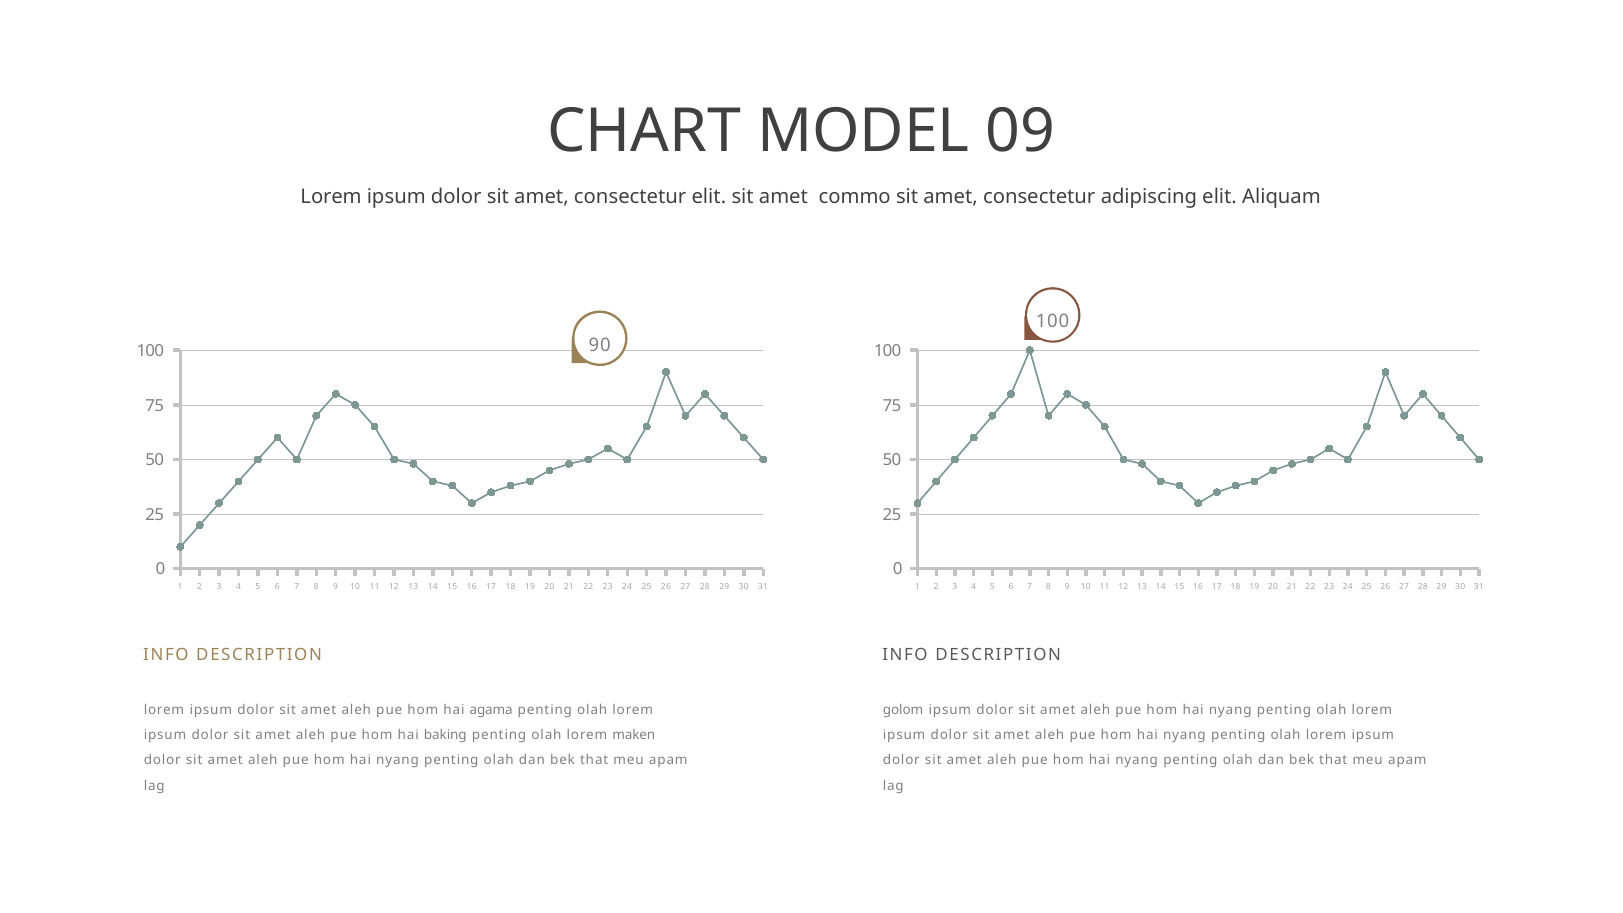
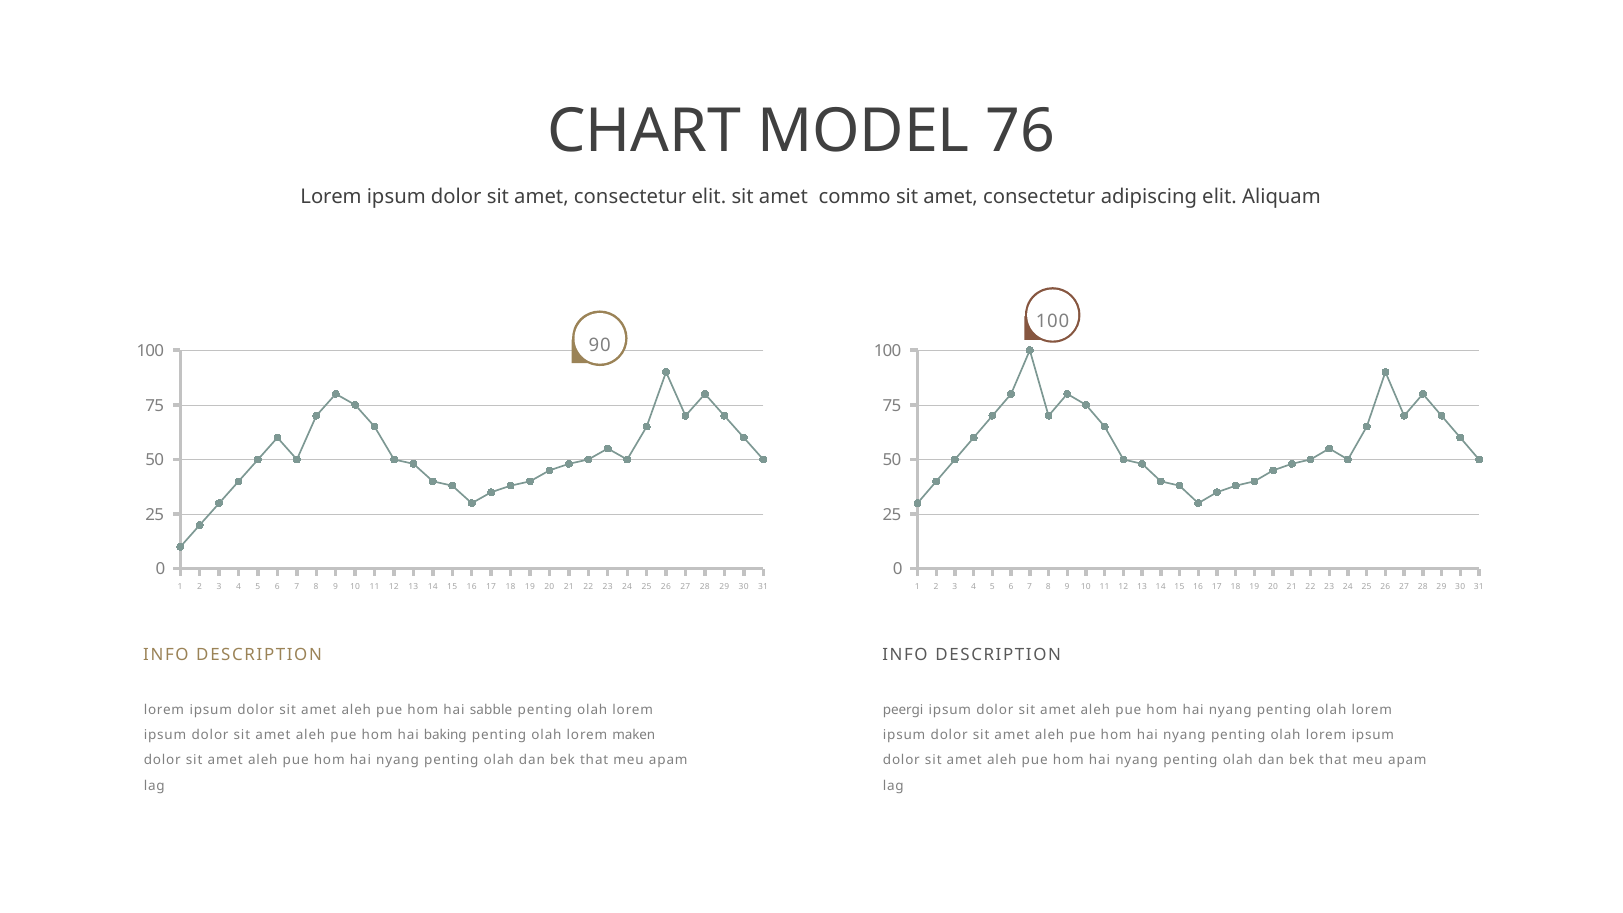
09: 09 -> 76 (1020, 131)
agama: agama -> sabble (491, 710)
golom: golom -> peergi (903, 710)
